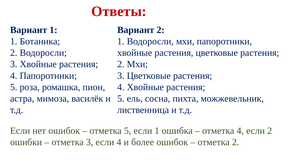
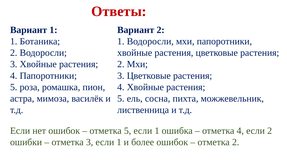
3 если 4: 4 -> 1 (119, 143)
